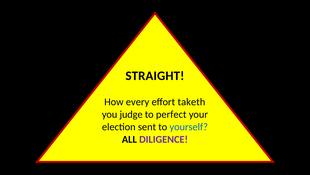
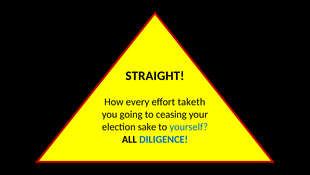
judge: judge -> going (131, 114)
perfect: perfect -> ceasing (171, 114)
sent: sent -> sake (147, 127)
DILIGENCE colour: purple -> blue (164, 139)
